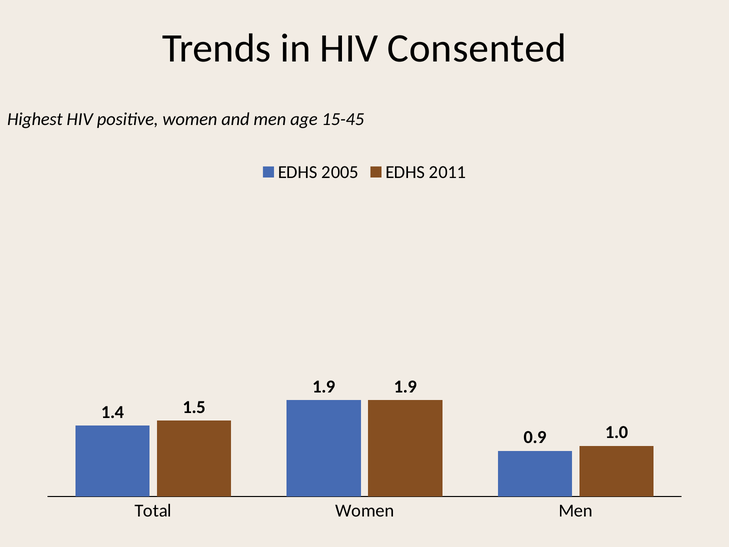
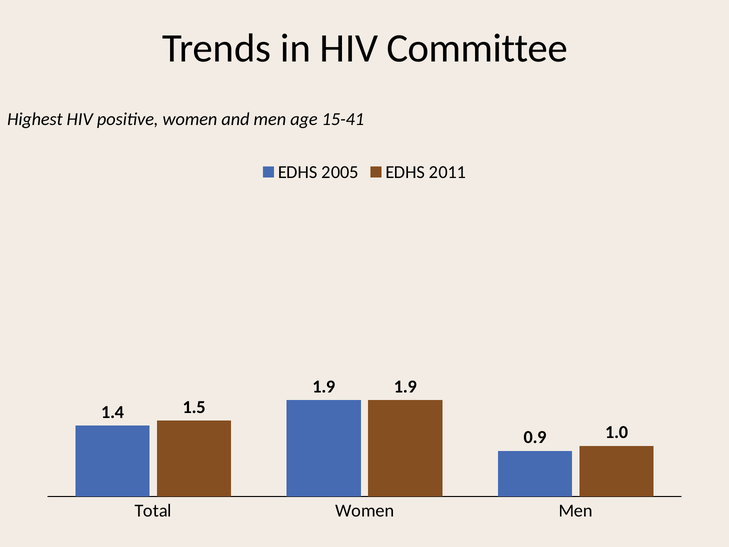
Consented: Consented -> Committee (477, 48)
15-45: 15-45 -> 15-41 (343, 119)
